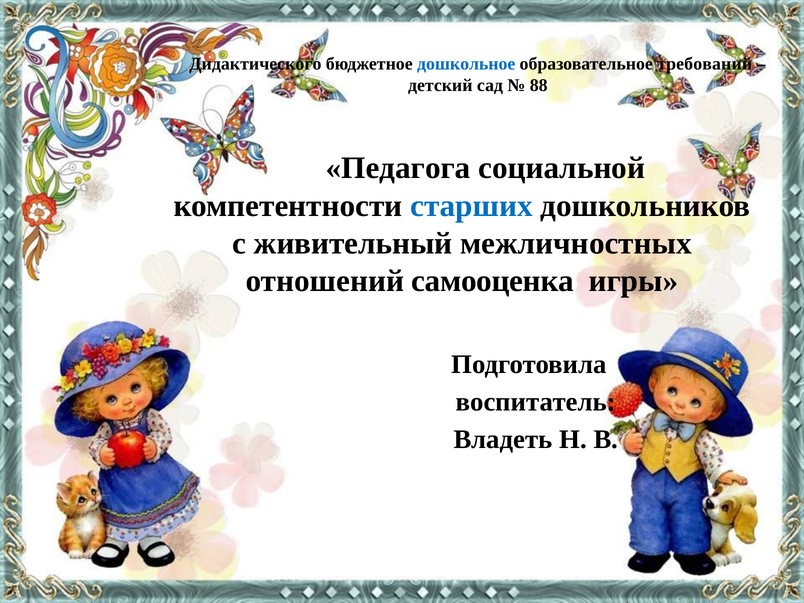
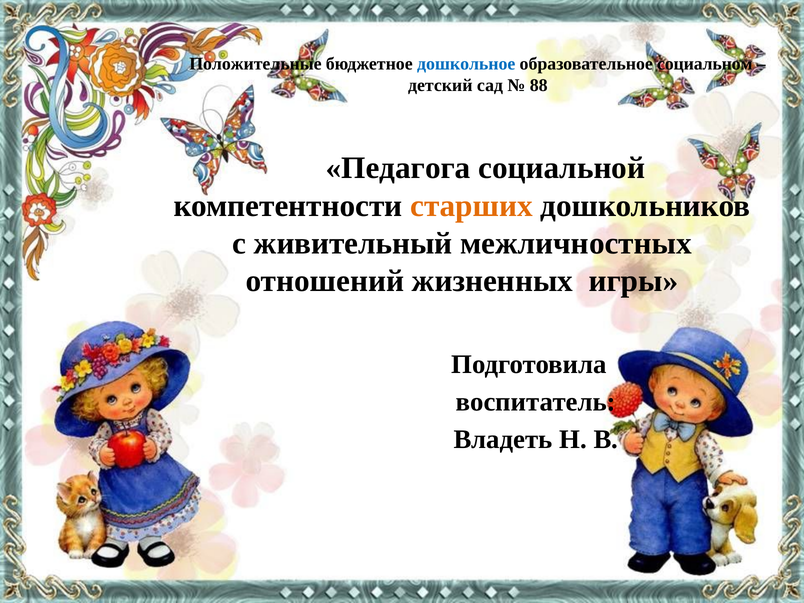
Дидактического: Дидактического -> Положительные (255, 64)
требований: требований -> социальном (705, 64)
старших colour: blue -> orange (472, 206)
самооценка: самооценка -> жизненных (492, 281)
